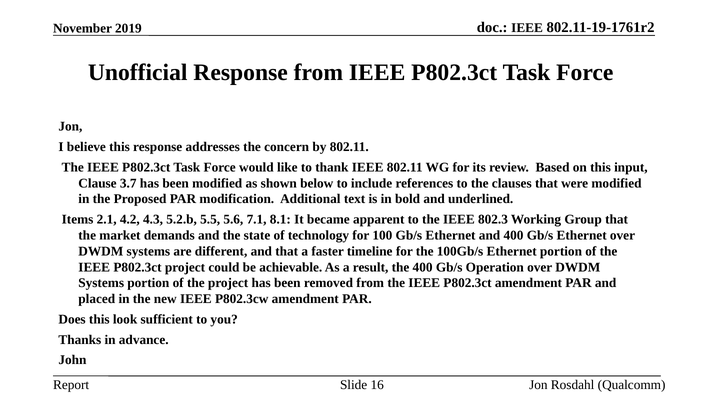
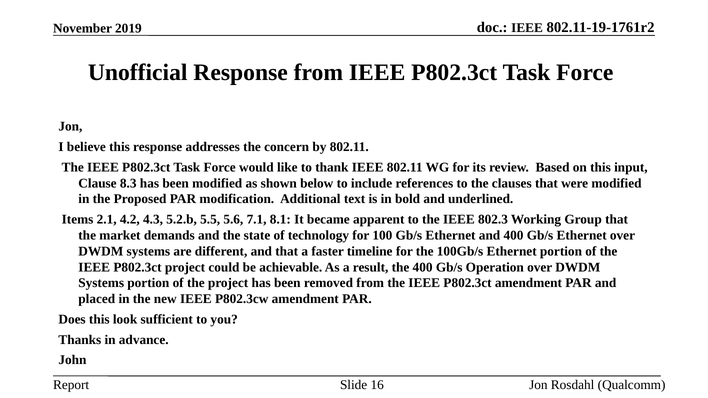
3.7: 3.7 -> 8.3 (128, 183)
